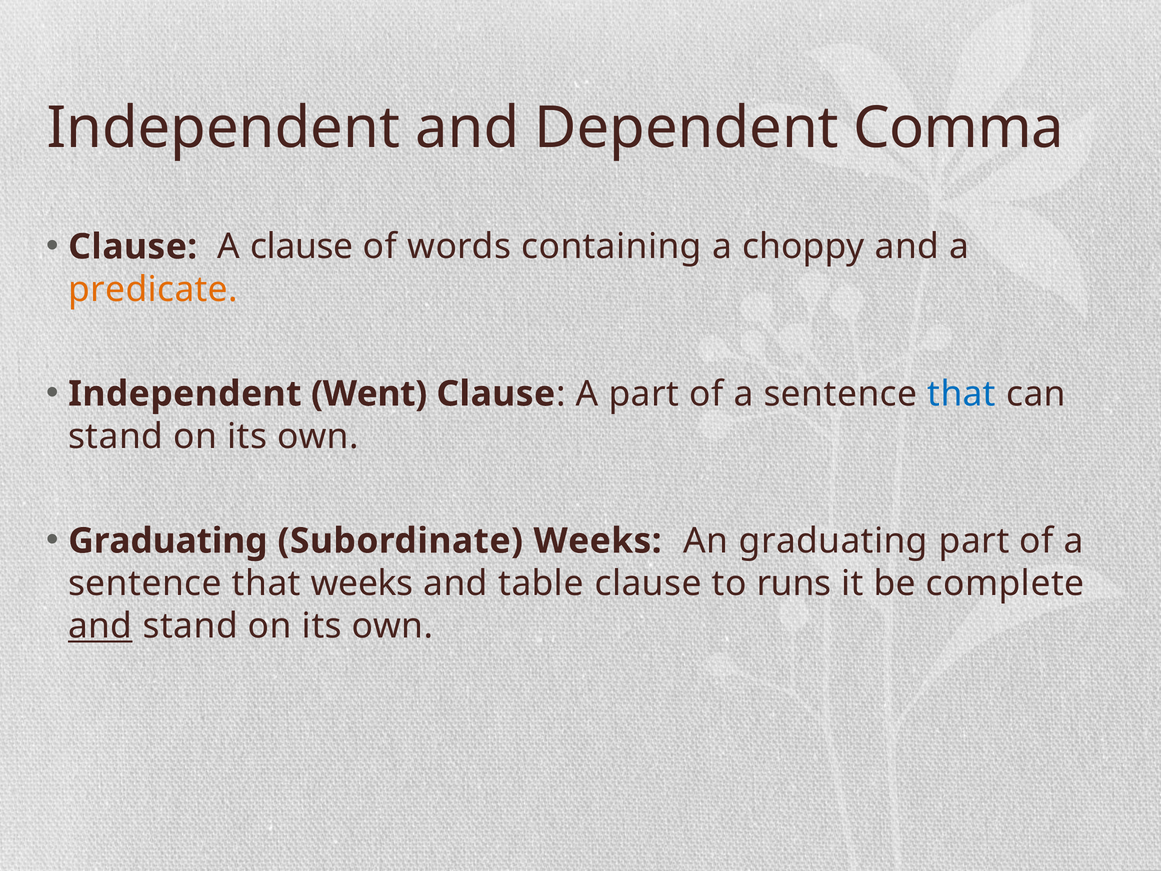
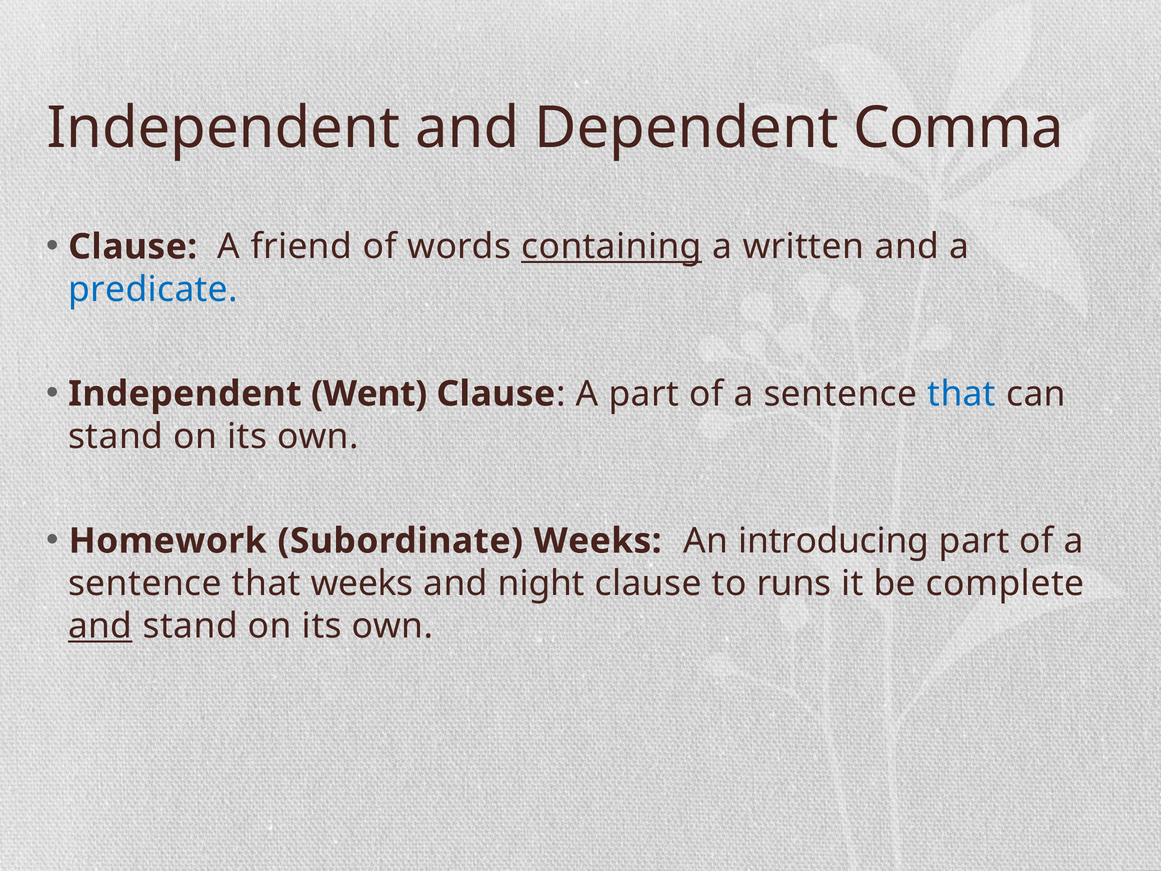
A clause: clause -> friend (301, 247)
containing underline: none -> present (611, 247)
choppy: choppy -> written (803, 247)
predicate colour: orange -> blue (153, 289)
Graduating: Graduating -> Homework (168, 541)
An graduating: graduating -> introducing (834, 541)
table: table -> night (541, 583)
